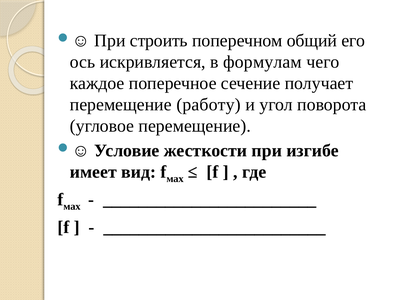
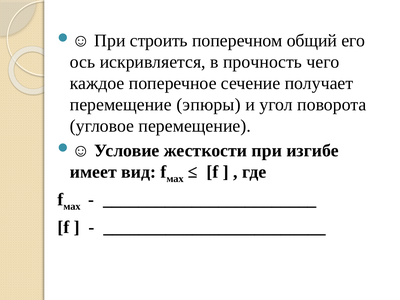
формулам: формулам -> прочность (263, 62)
работу: работу -> эпюры (209, 105)
